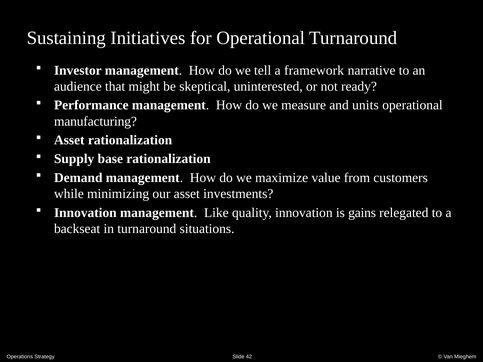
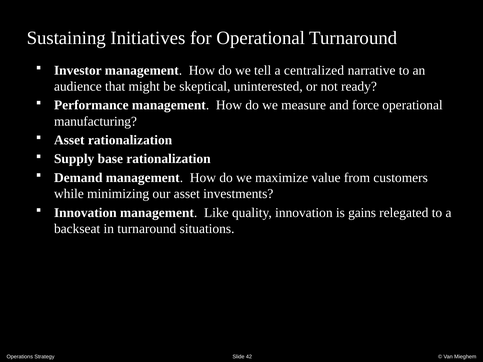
framework: framework -> centralized (314, 70)
units: units -> force (366, 105)
